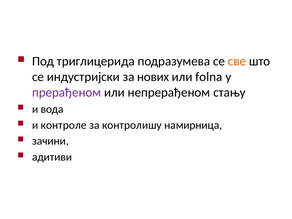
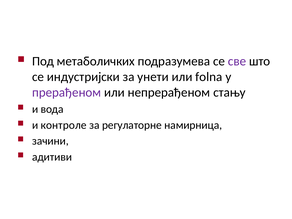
триглицерида: триглицерида -> метаболичких (96, 61)
све colour: orange -> purple (237, 61)
нових: нових -> унети (153, 77)
контролишу: контролишу -> регулаторне (132, 125)
